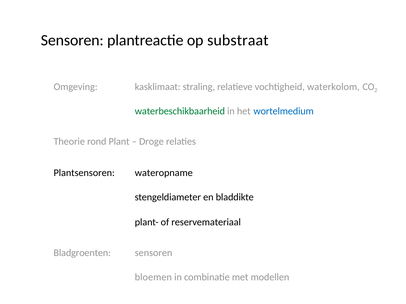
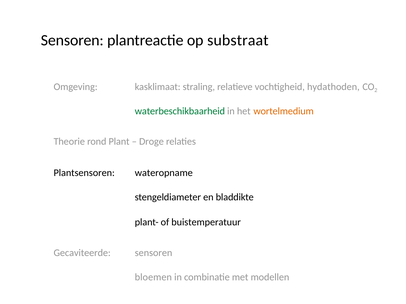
waterkolom: waterkolom -> hydathoden (333, 87)
wortelmedium colour: blue -> orange (284, 111)
reservemateriaal: reservemateriaal -> buistemperatuur (206, 222)
Bladgroenten: Bladgroenten -> Gecaviteerde (82, 253)
